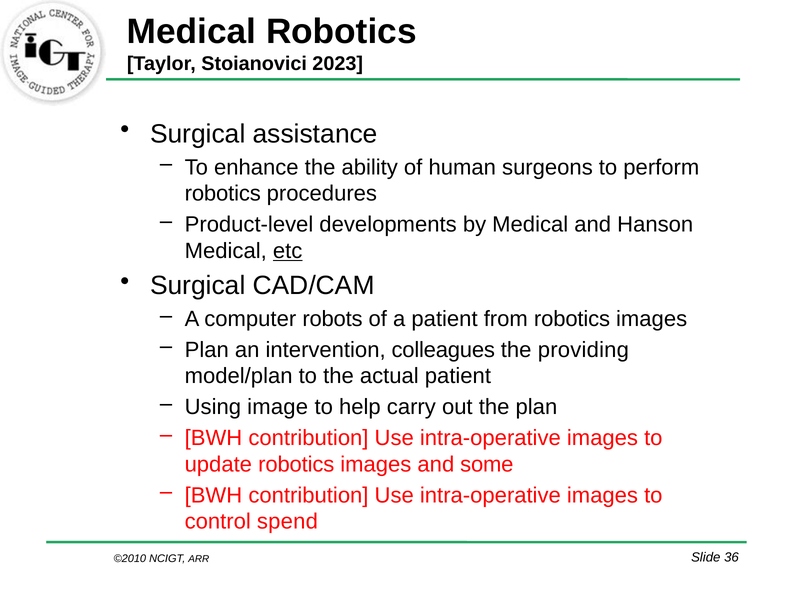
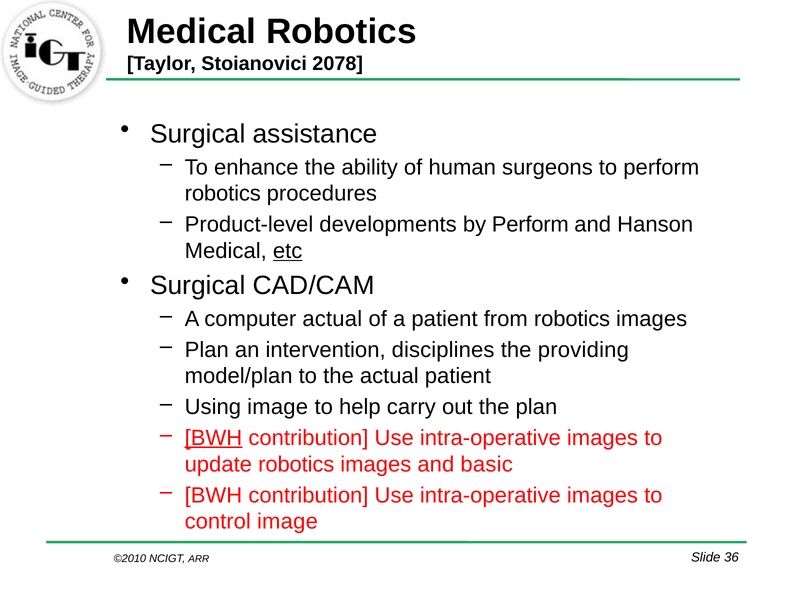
2023: 2023 -> 2078 (338, 64)
by Medical: Medical -> Perform (530, 224)
computer robots: robots -> actual (332, 319)
colleagues: colleagues -> disciplines (443, 350)
BWH underline: none -> present (213, 438)
some: some -> basic (487, 464)
control spend: spend -> image (287, 521)
